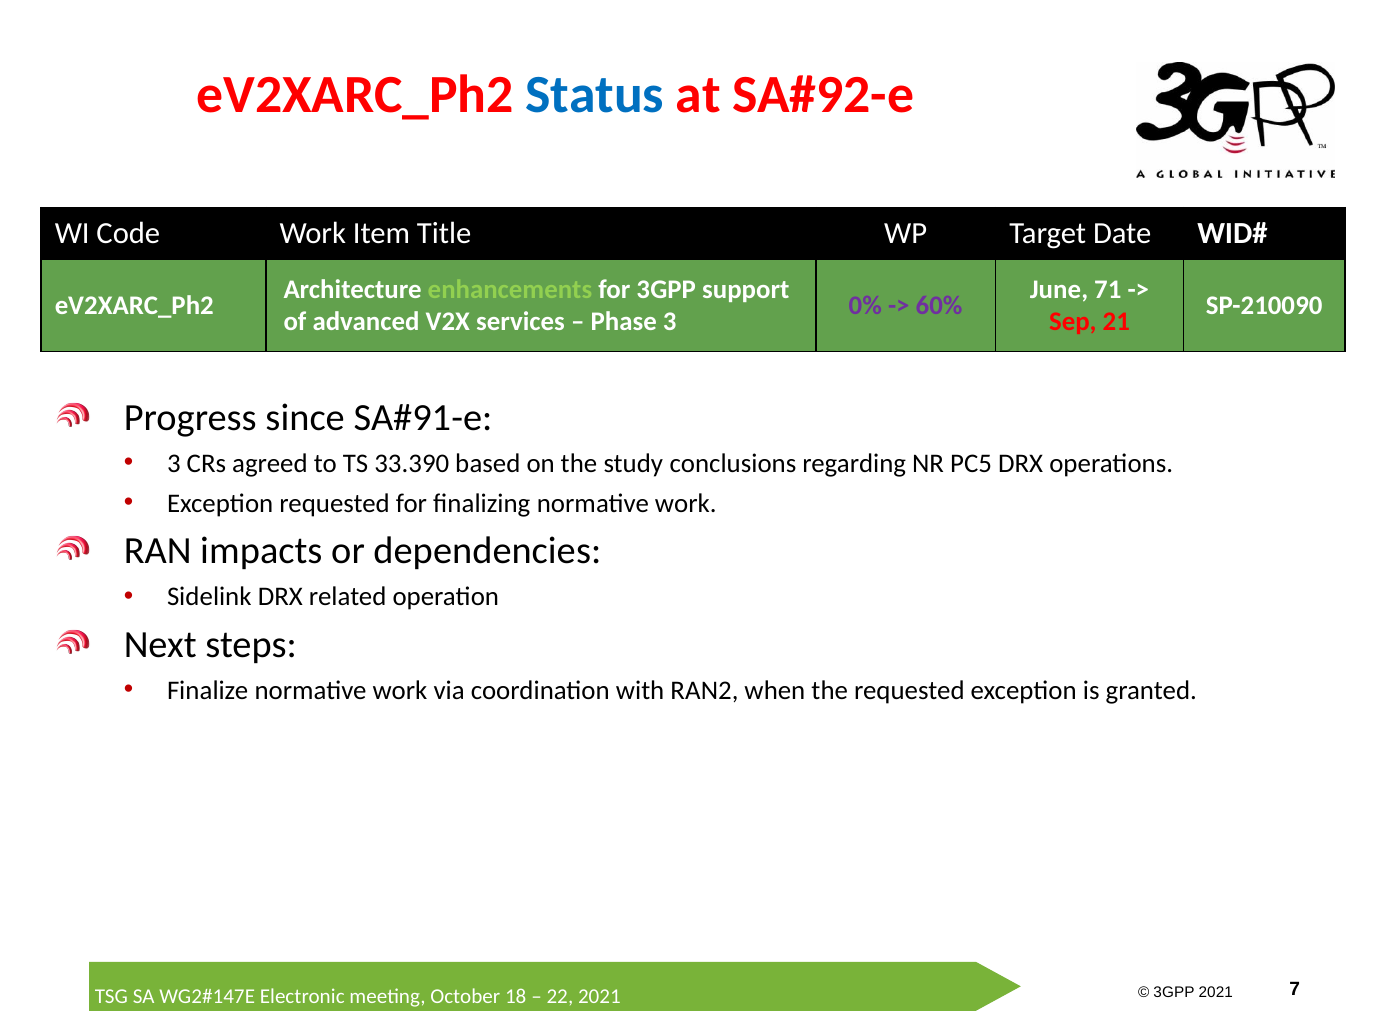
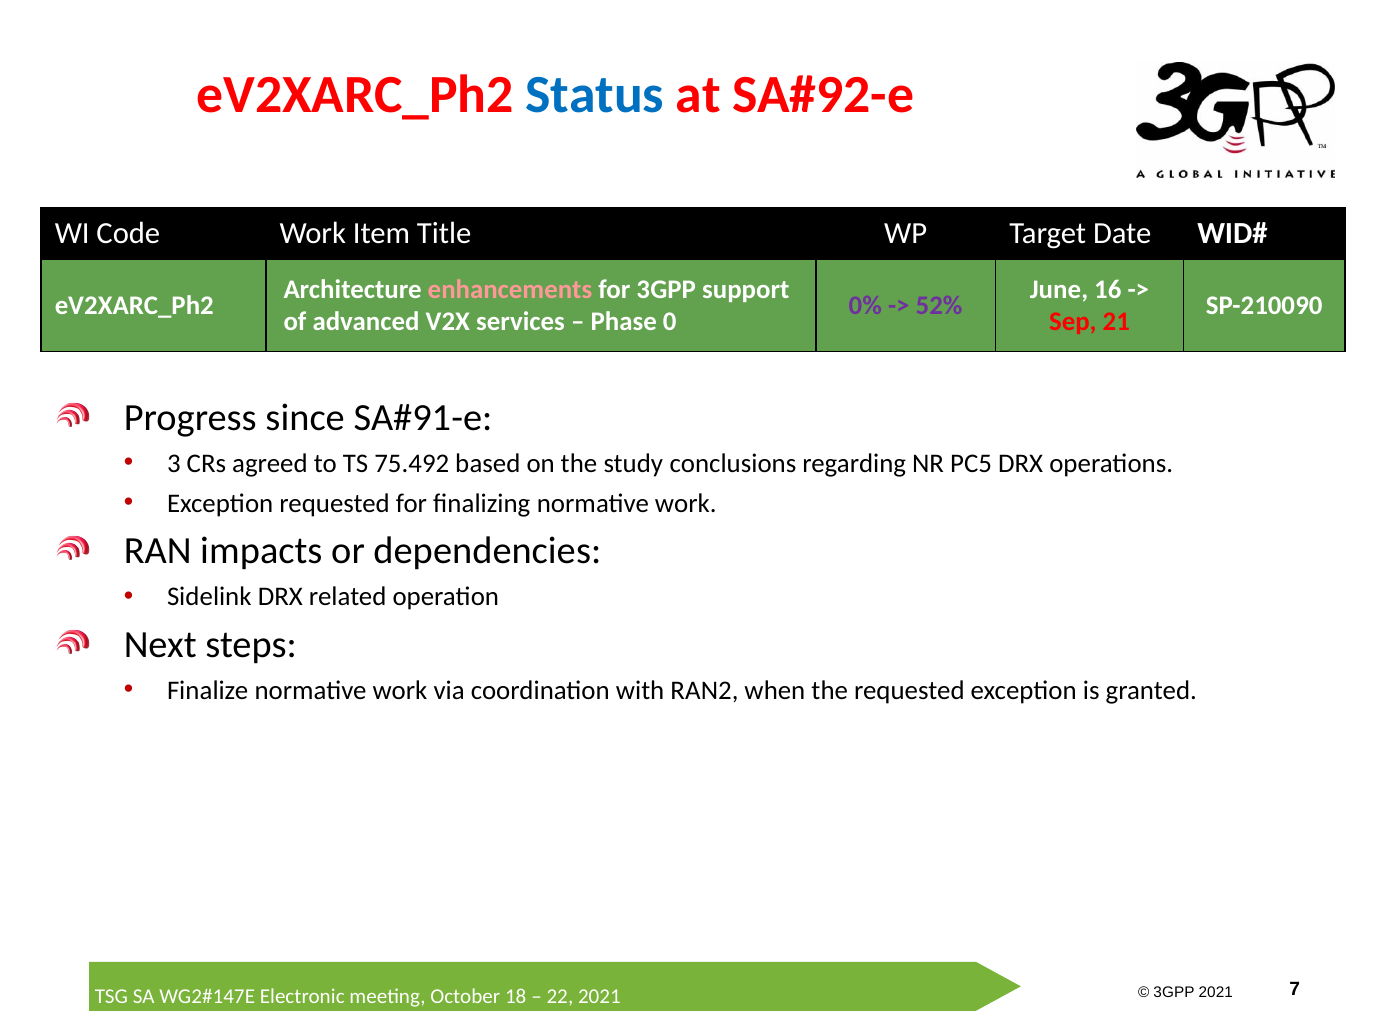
enhancements colour: light green -> pink (510, 290)
71: 71 -> 16 (1108, 290)
60%: 60% -> 52% (939, 306)
Phase 3: 3 -> 0 (670, 322)
33.390: 33.390 -> 75.492 (412, 464)
